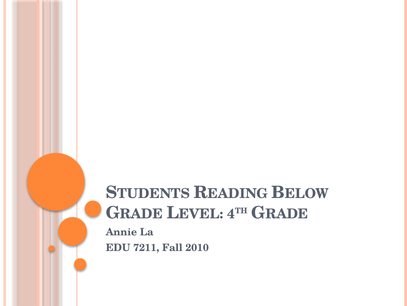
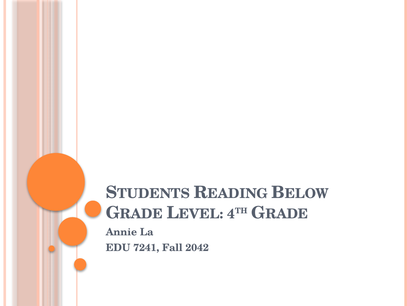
7211: 7211 -> 7241 (146, 247)
2010: 2010 -> 2042 (197, 247)
